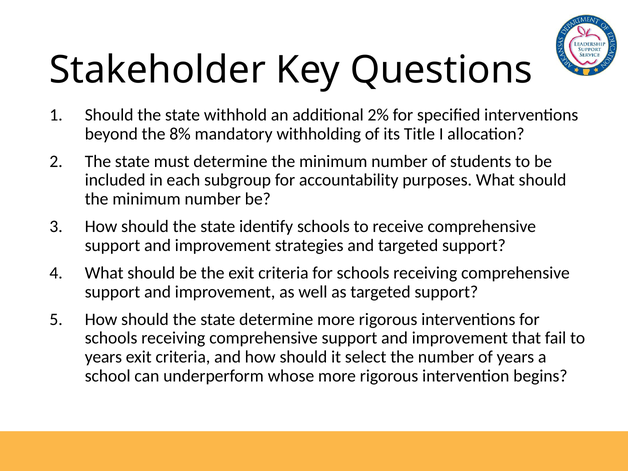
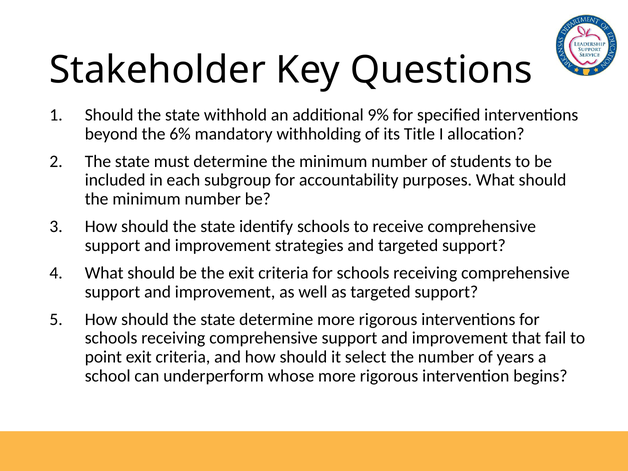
2%: 2% -> 9% (378, 115)
8%: 8% -> 6% (180, 134)
years: years -> point (103, 357)
